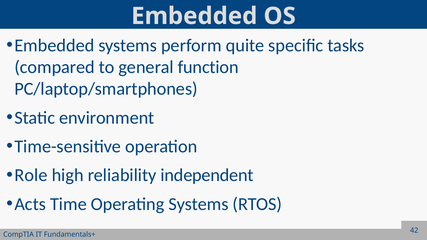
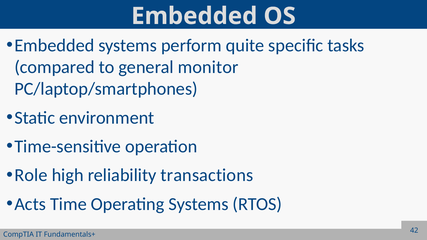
function: function -> monitor (208, 67)
independent: independent -> transactions (207, 175)
